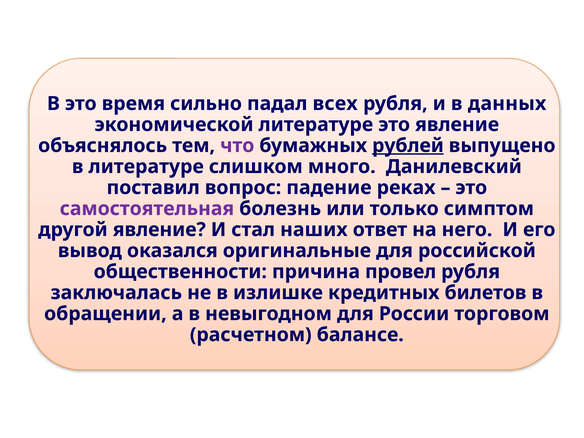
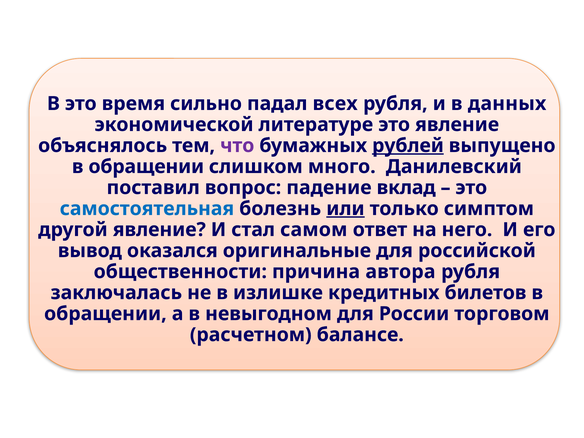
литературе: литературе -> обращении (146, 167)
реках: реках -> вклад (406, 188)
самостоятельная colour: purple -> blue (147, 209)
или underline: none -> present (345, 209)
наших: наших -> самом (314, 230)
провел: провел -> автора (400, 272)
